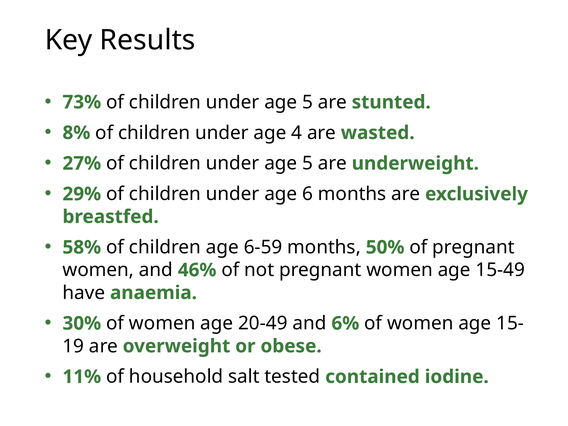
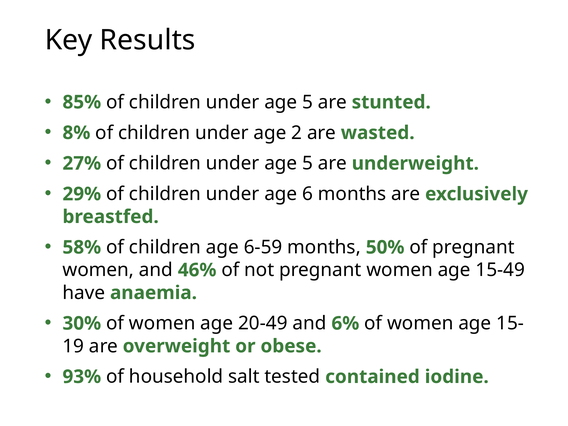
73%: 73% -> 85% (82, 102)
4: 4 -> 2 (297, 133)
11%: 11% -> 93% (82, 377)
